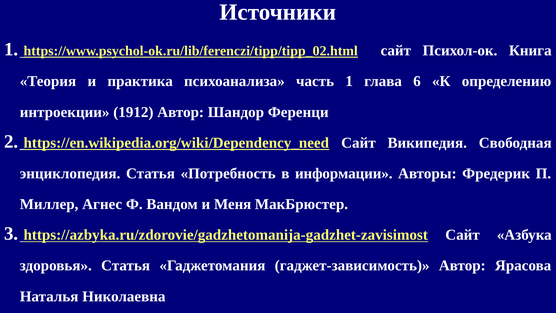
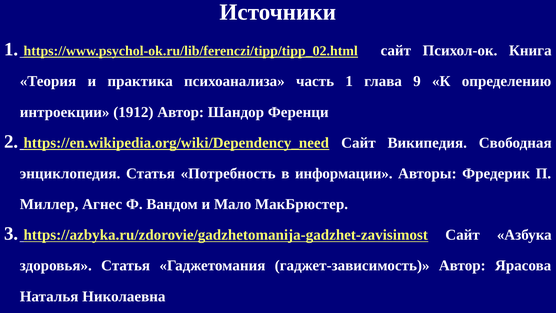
6: 6 -> 9 (417, 81)
Меня: Меня -> Мало (233, 204)
